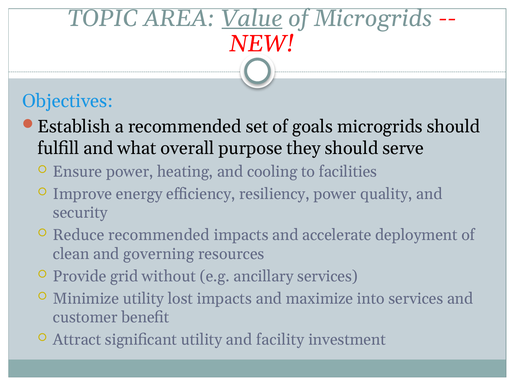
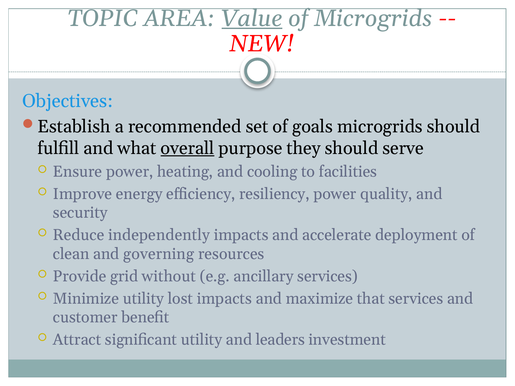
overall underline: none -> present (187, 148)
Reduce recommended: recommended -> independently (159, 235)
into: into -> that (371, 299)
facility: facility -> leaders (280, 340)
